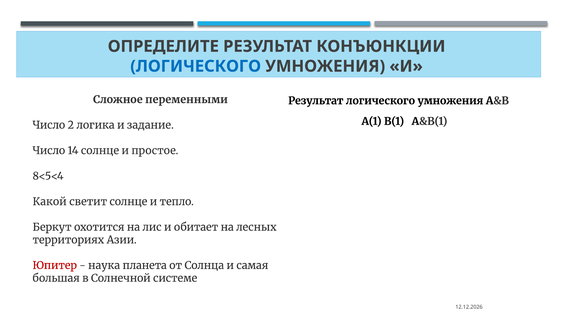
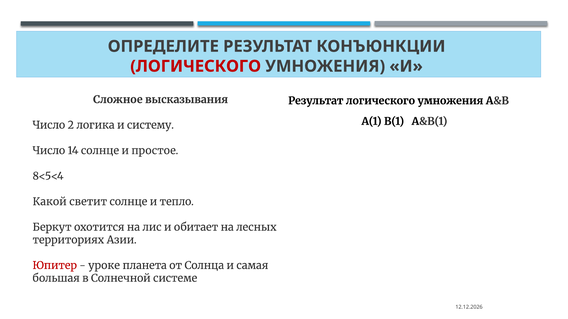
ЛОГИЧЕСКОГО colour: blue -> red (196, 66)
переменными: переменными -> высказывания (187, 100)
задание: задание -> систему (150, 125)
наука: наука -> уроке (104, 266)
